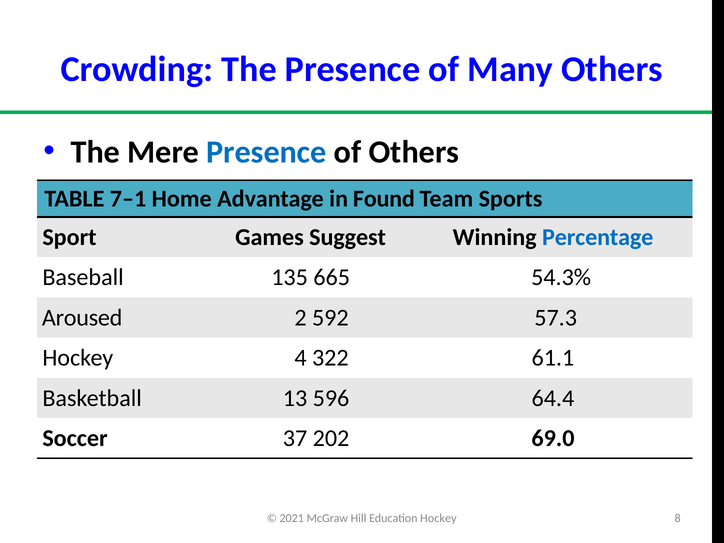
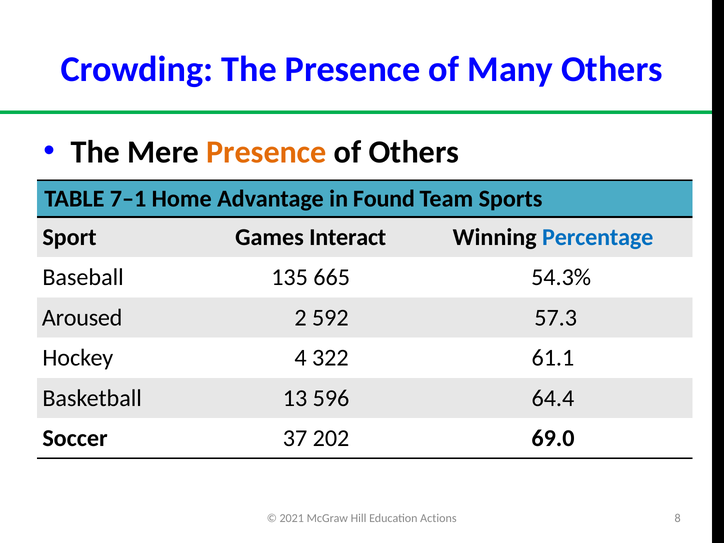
Presence colour: blue -> orange (266, 152)
Suggest: Suggest -> Interact (348, 237)
Education Hockey: Hockey -> Actions (438, 518)
